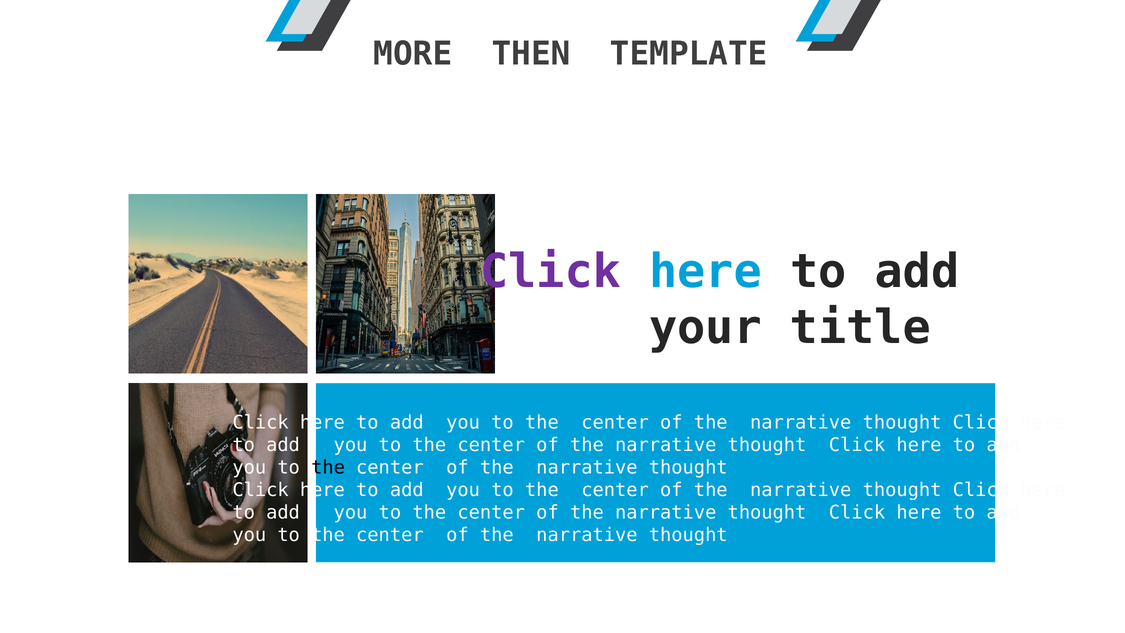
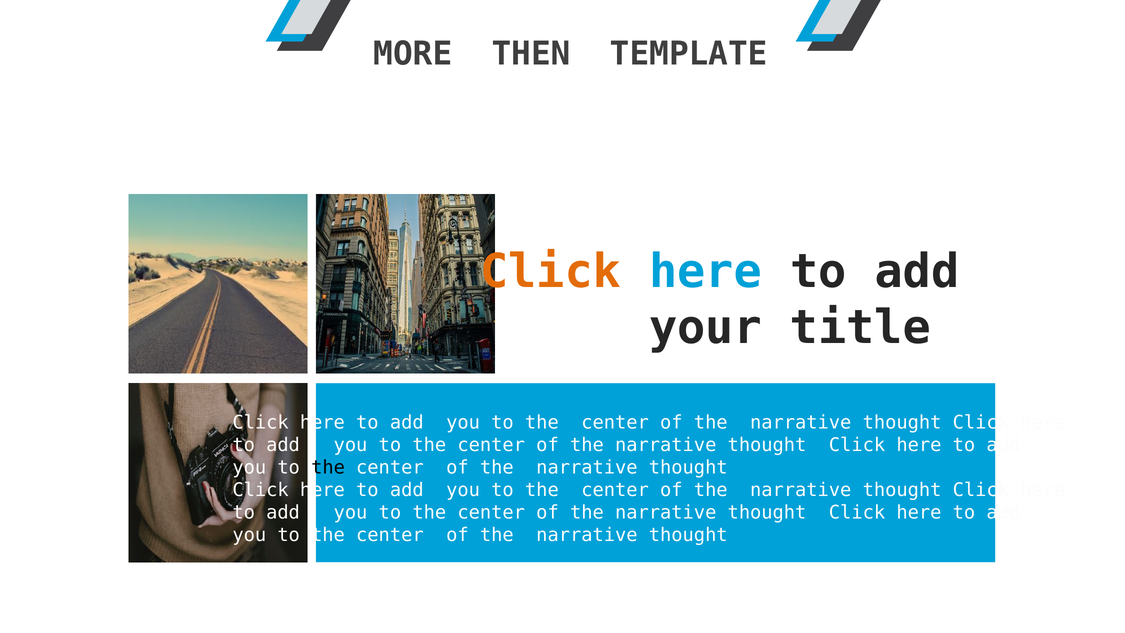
Click colour: purple -> orange (551, 272)
